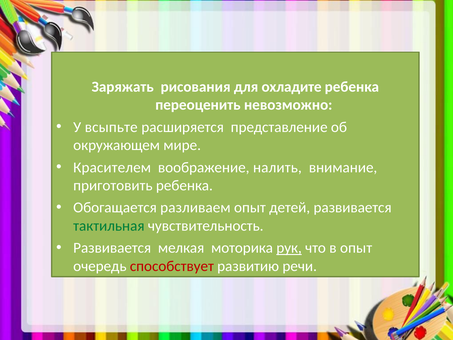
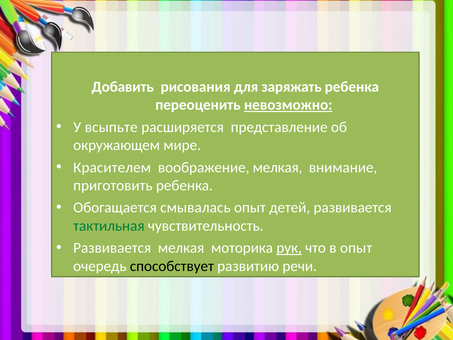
Заряжать: Заряжать -> Добавить (123, 87)
охладите: охладите -> заряжать (292, 87)
невозможно underline: none -> present (288, 105)
воображение налить: налить -> мелкая (278, 167)
разливаем: разливаем -> смывалась (195, 207)
способствует colour: red -> black (172, 266)
